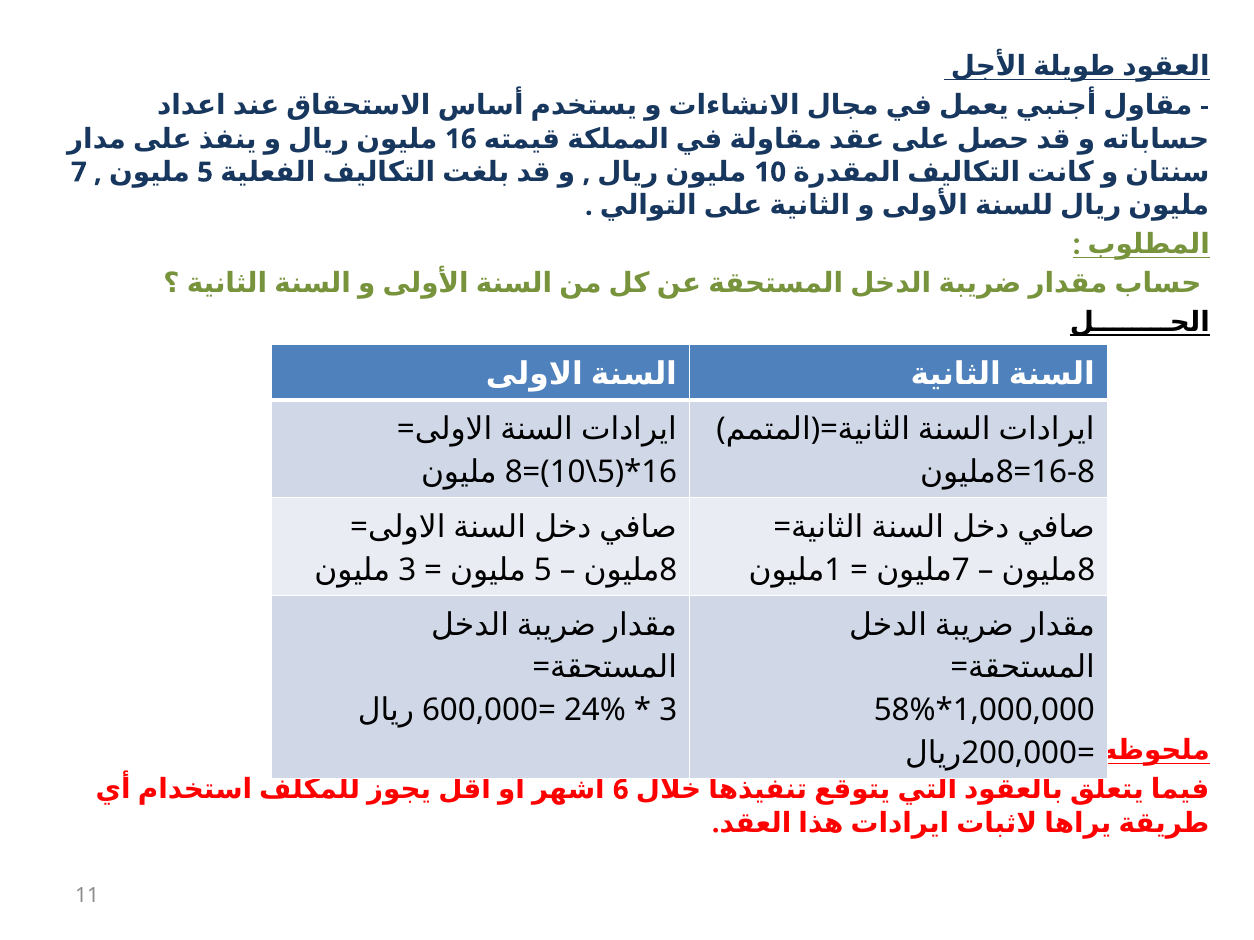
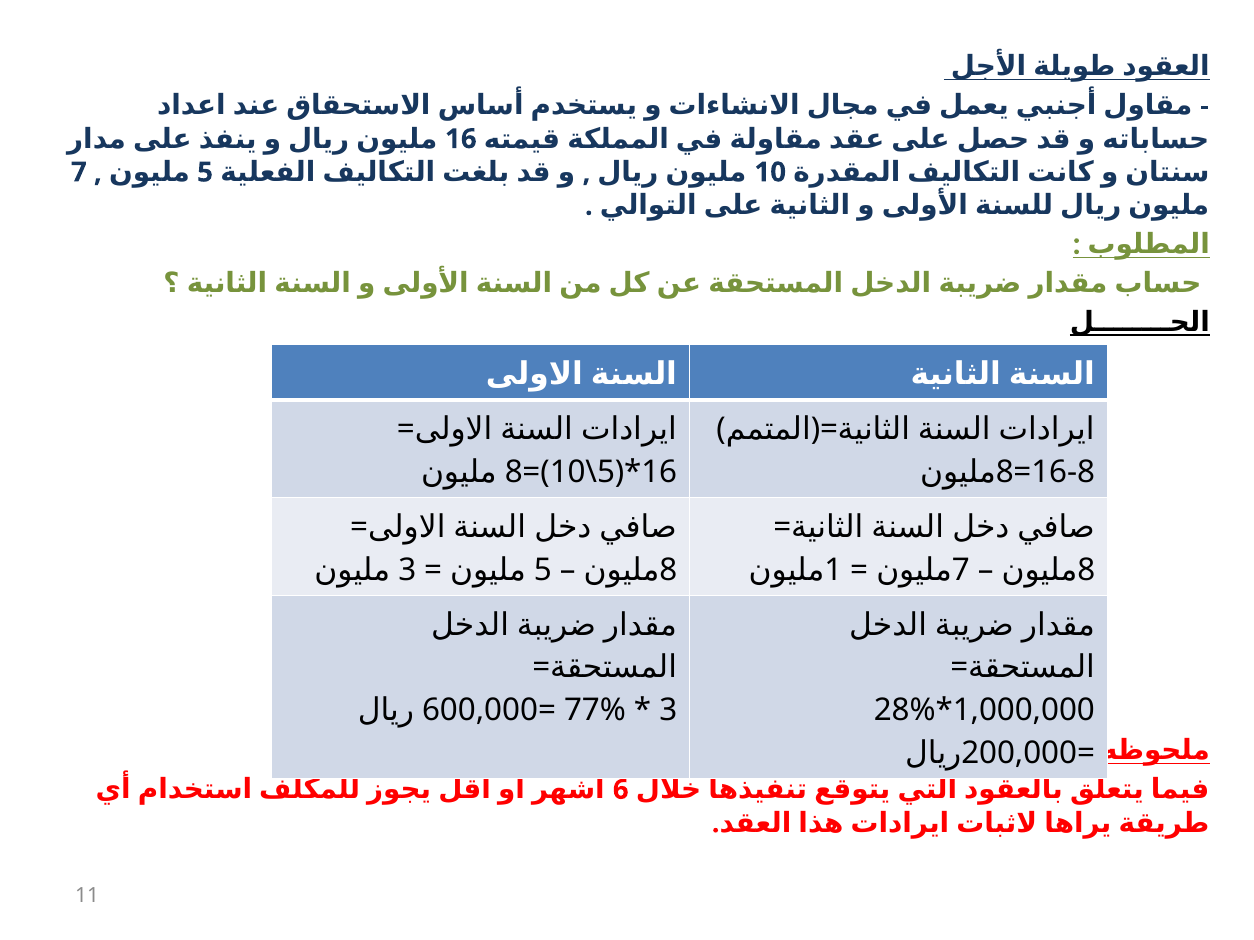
24%: 24% -> 77% (595, 711)
58%: 58% -> 28% (905, 711)
